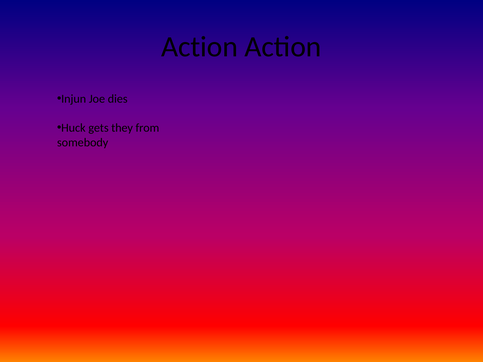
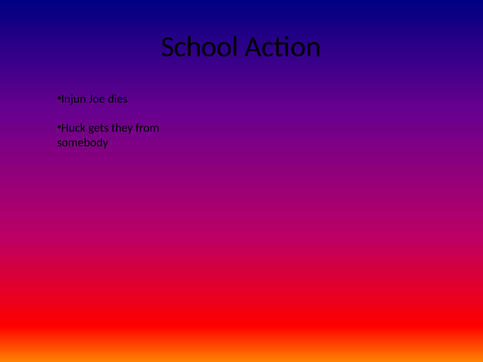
Action: Action -> School (200, 47)
